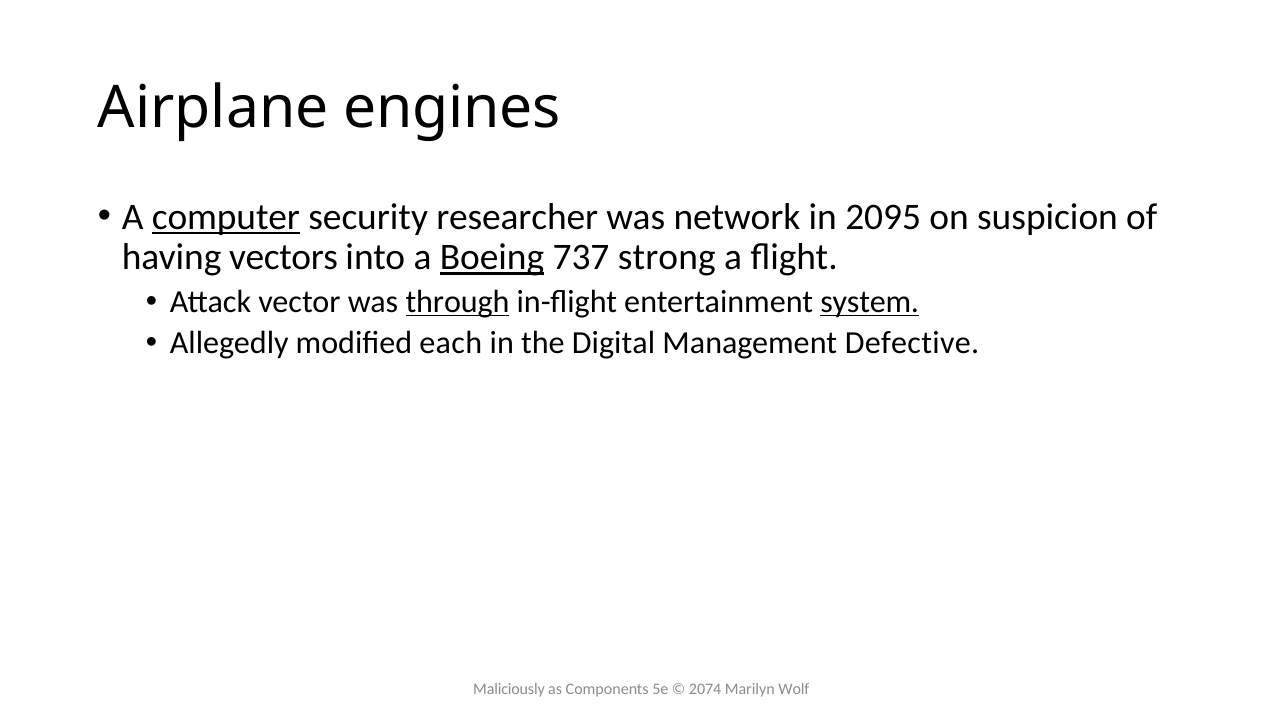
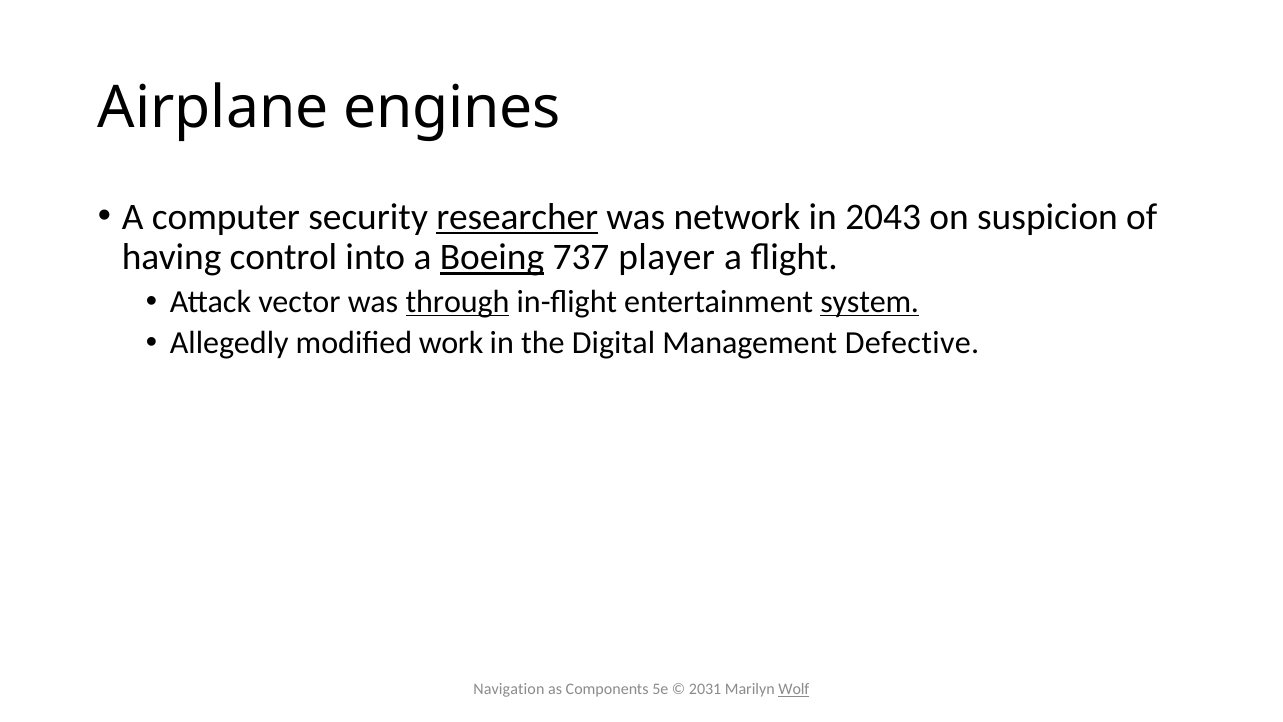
computer underline: present -> none (226, 217)
researcher underline: none -> present (517, 217)
2095: 2095 -> 2043 (883, 217)
vectors: vectors -> control (284, 257)
strong: strong -> player (667, 257)
each: each -> work (451, 343)
Maliciously: Maliciously -> Navigation (509, 689)
2074: 2074 -> 2031 (705, 689)
Wolf underline: none -> present (794, 689)
